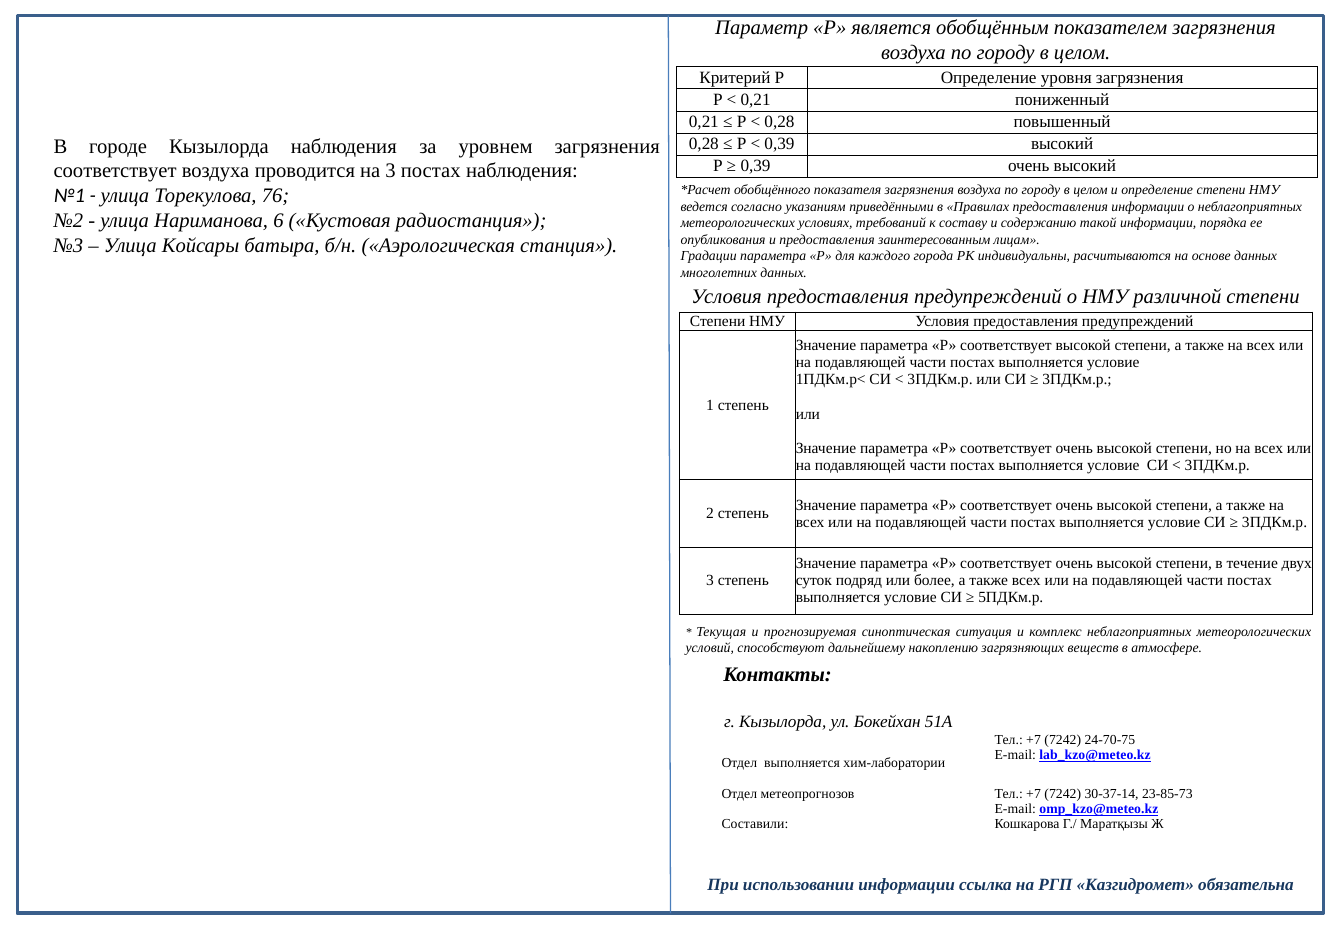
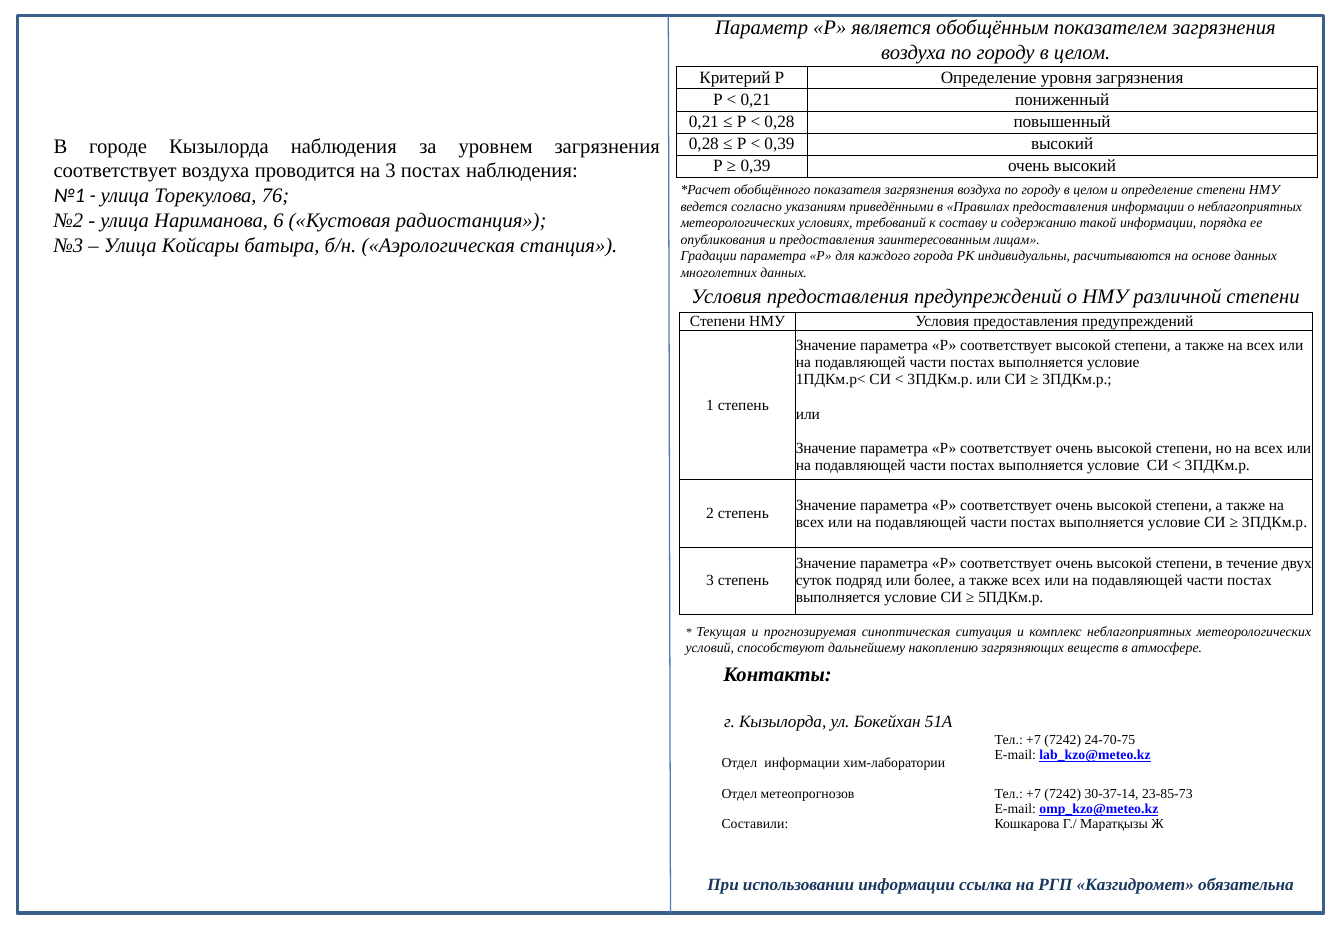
Отдел выполняется: выполняется -> информации (802, 762)
